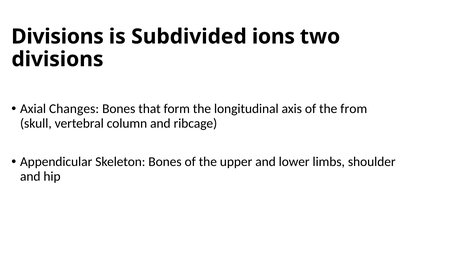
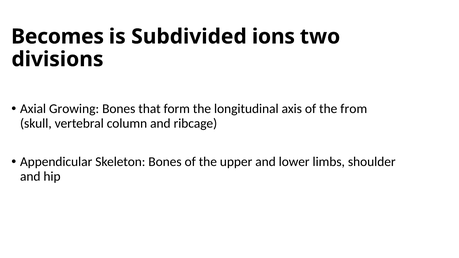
Divisions: Divisions -> Becomes (58, 37)
Changes: Changes -> Growing (74, 109)
